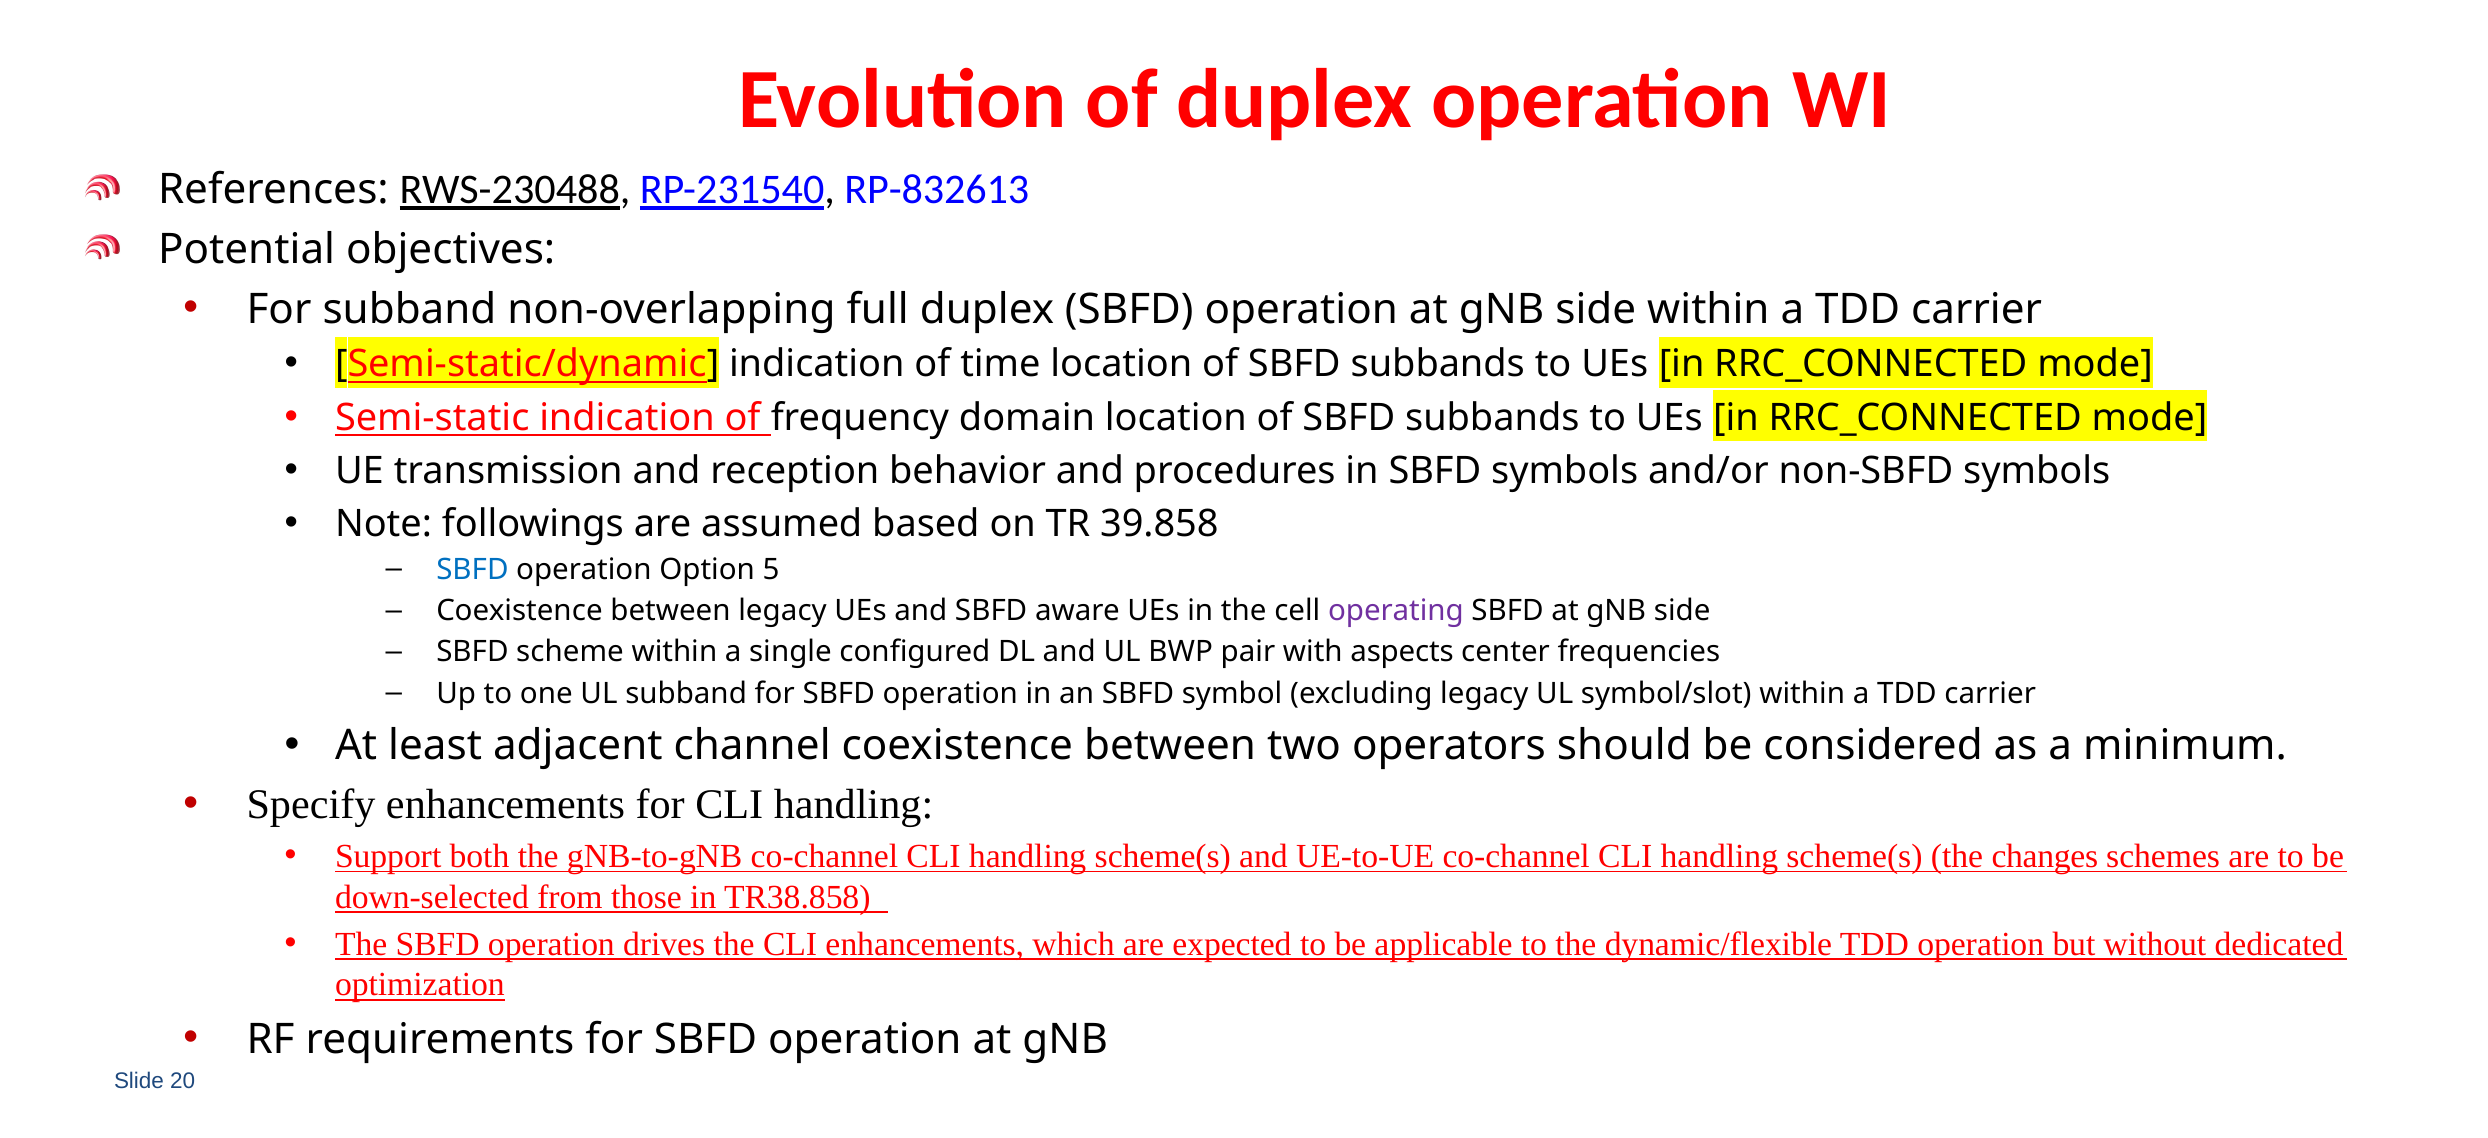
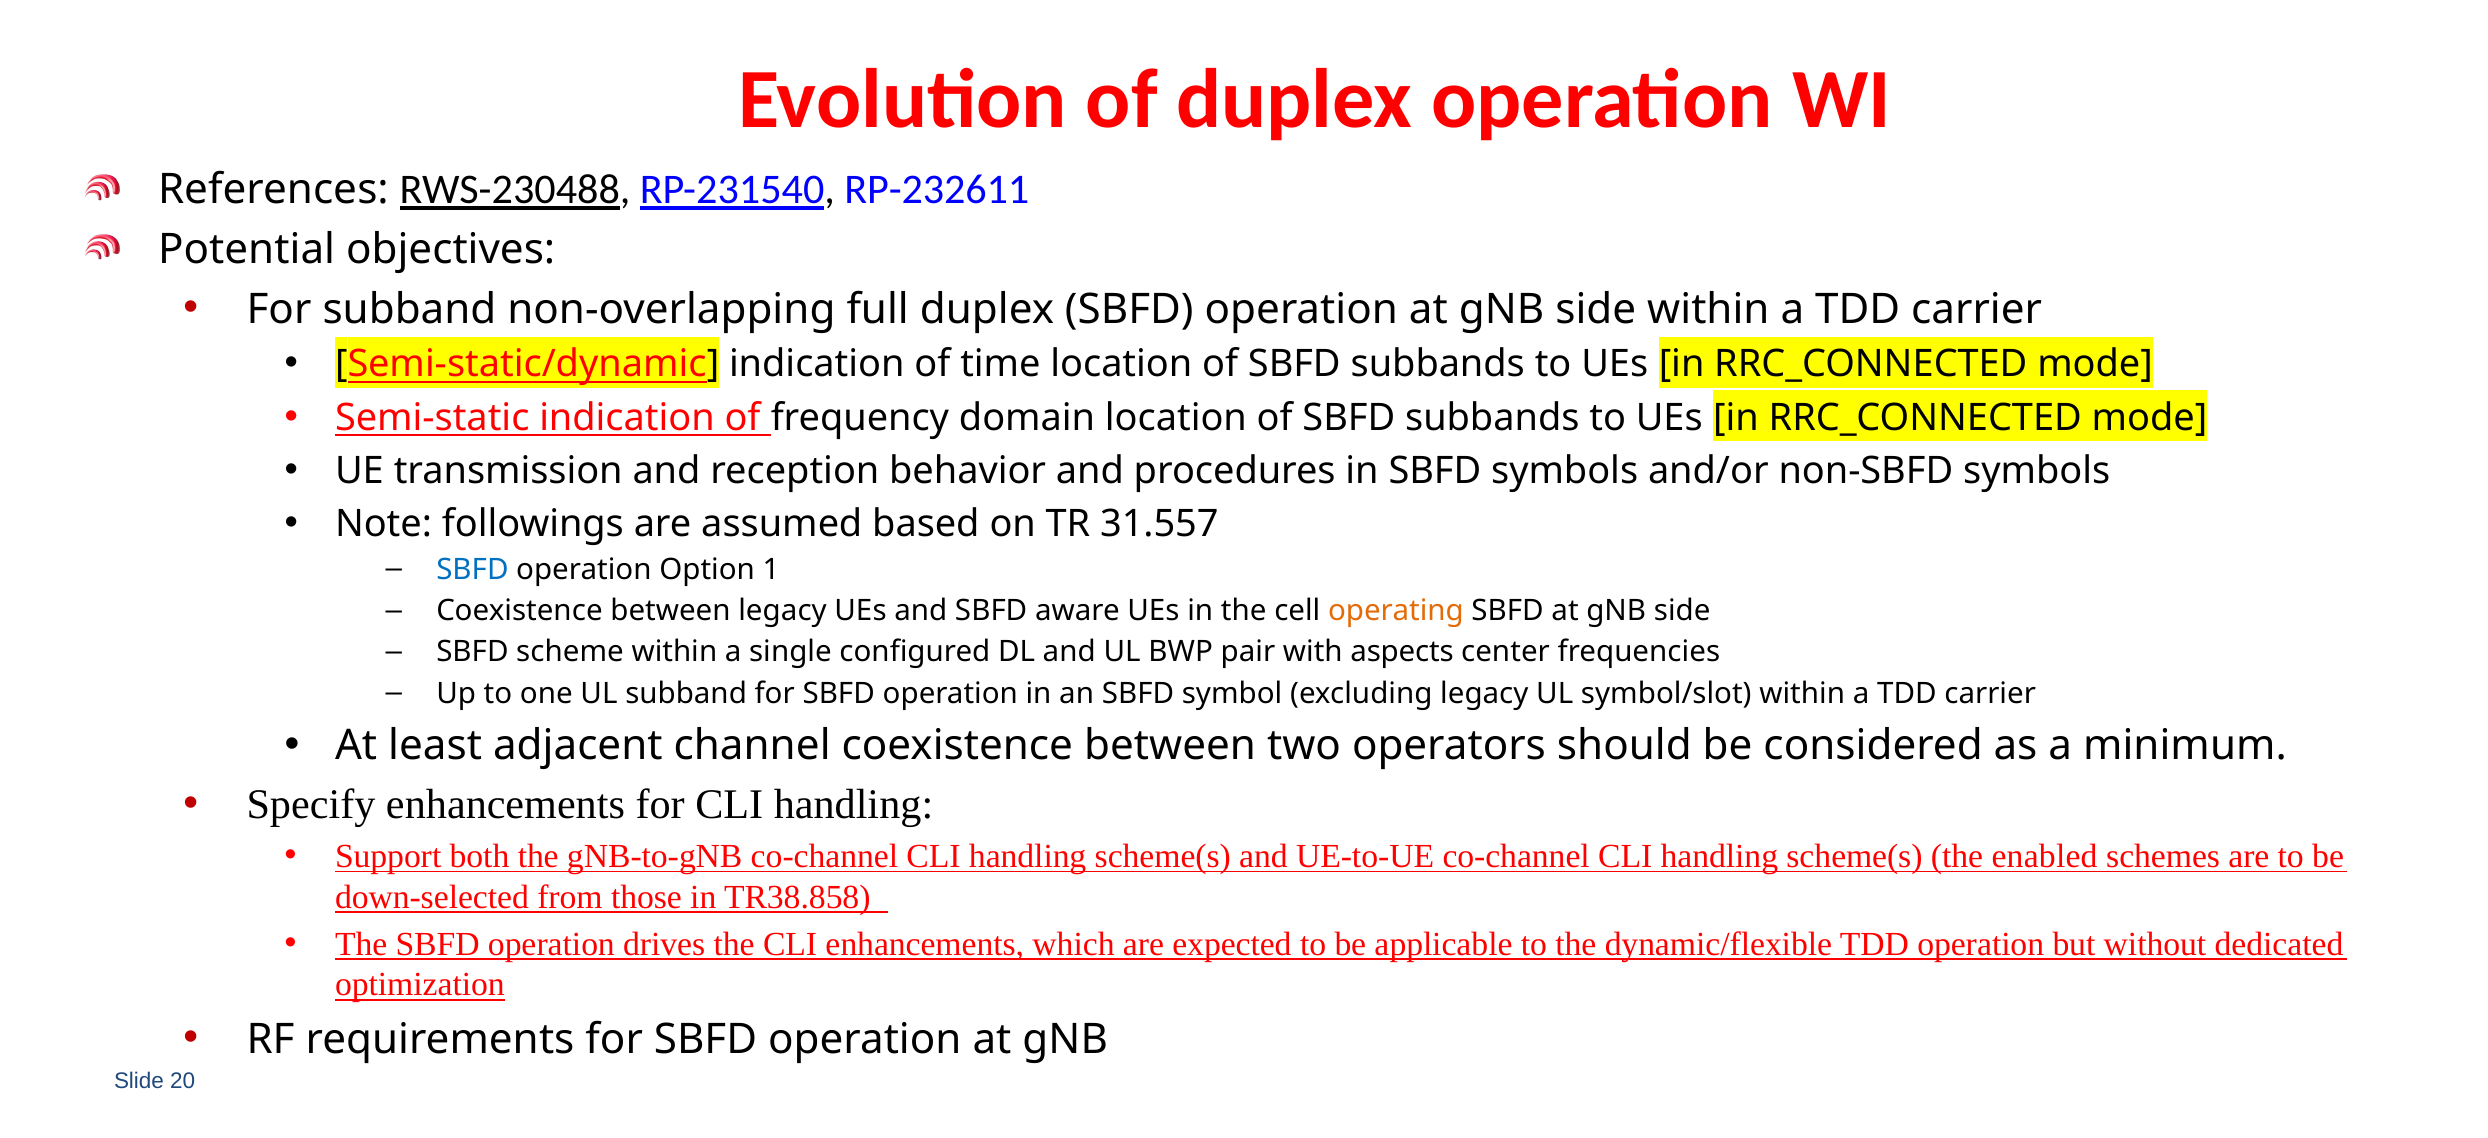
RP-832613: RP-832613 -> RP-232611 (937, 190)
39.858: 39.858 -> 31.557 (1159, 524)
5: 5 -> 1 (771, 569)
operating colour: purple -> orange (1396, 611)
changes: changes -> enabled (2045, 856)
